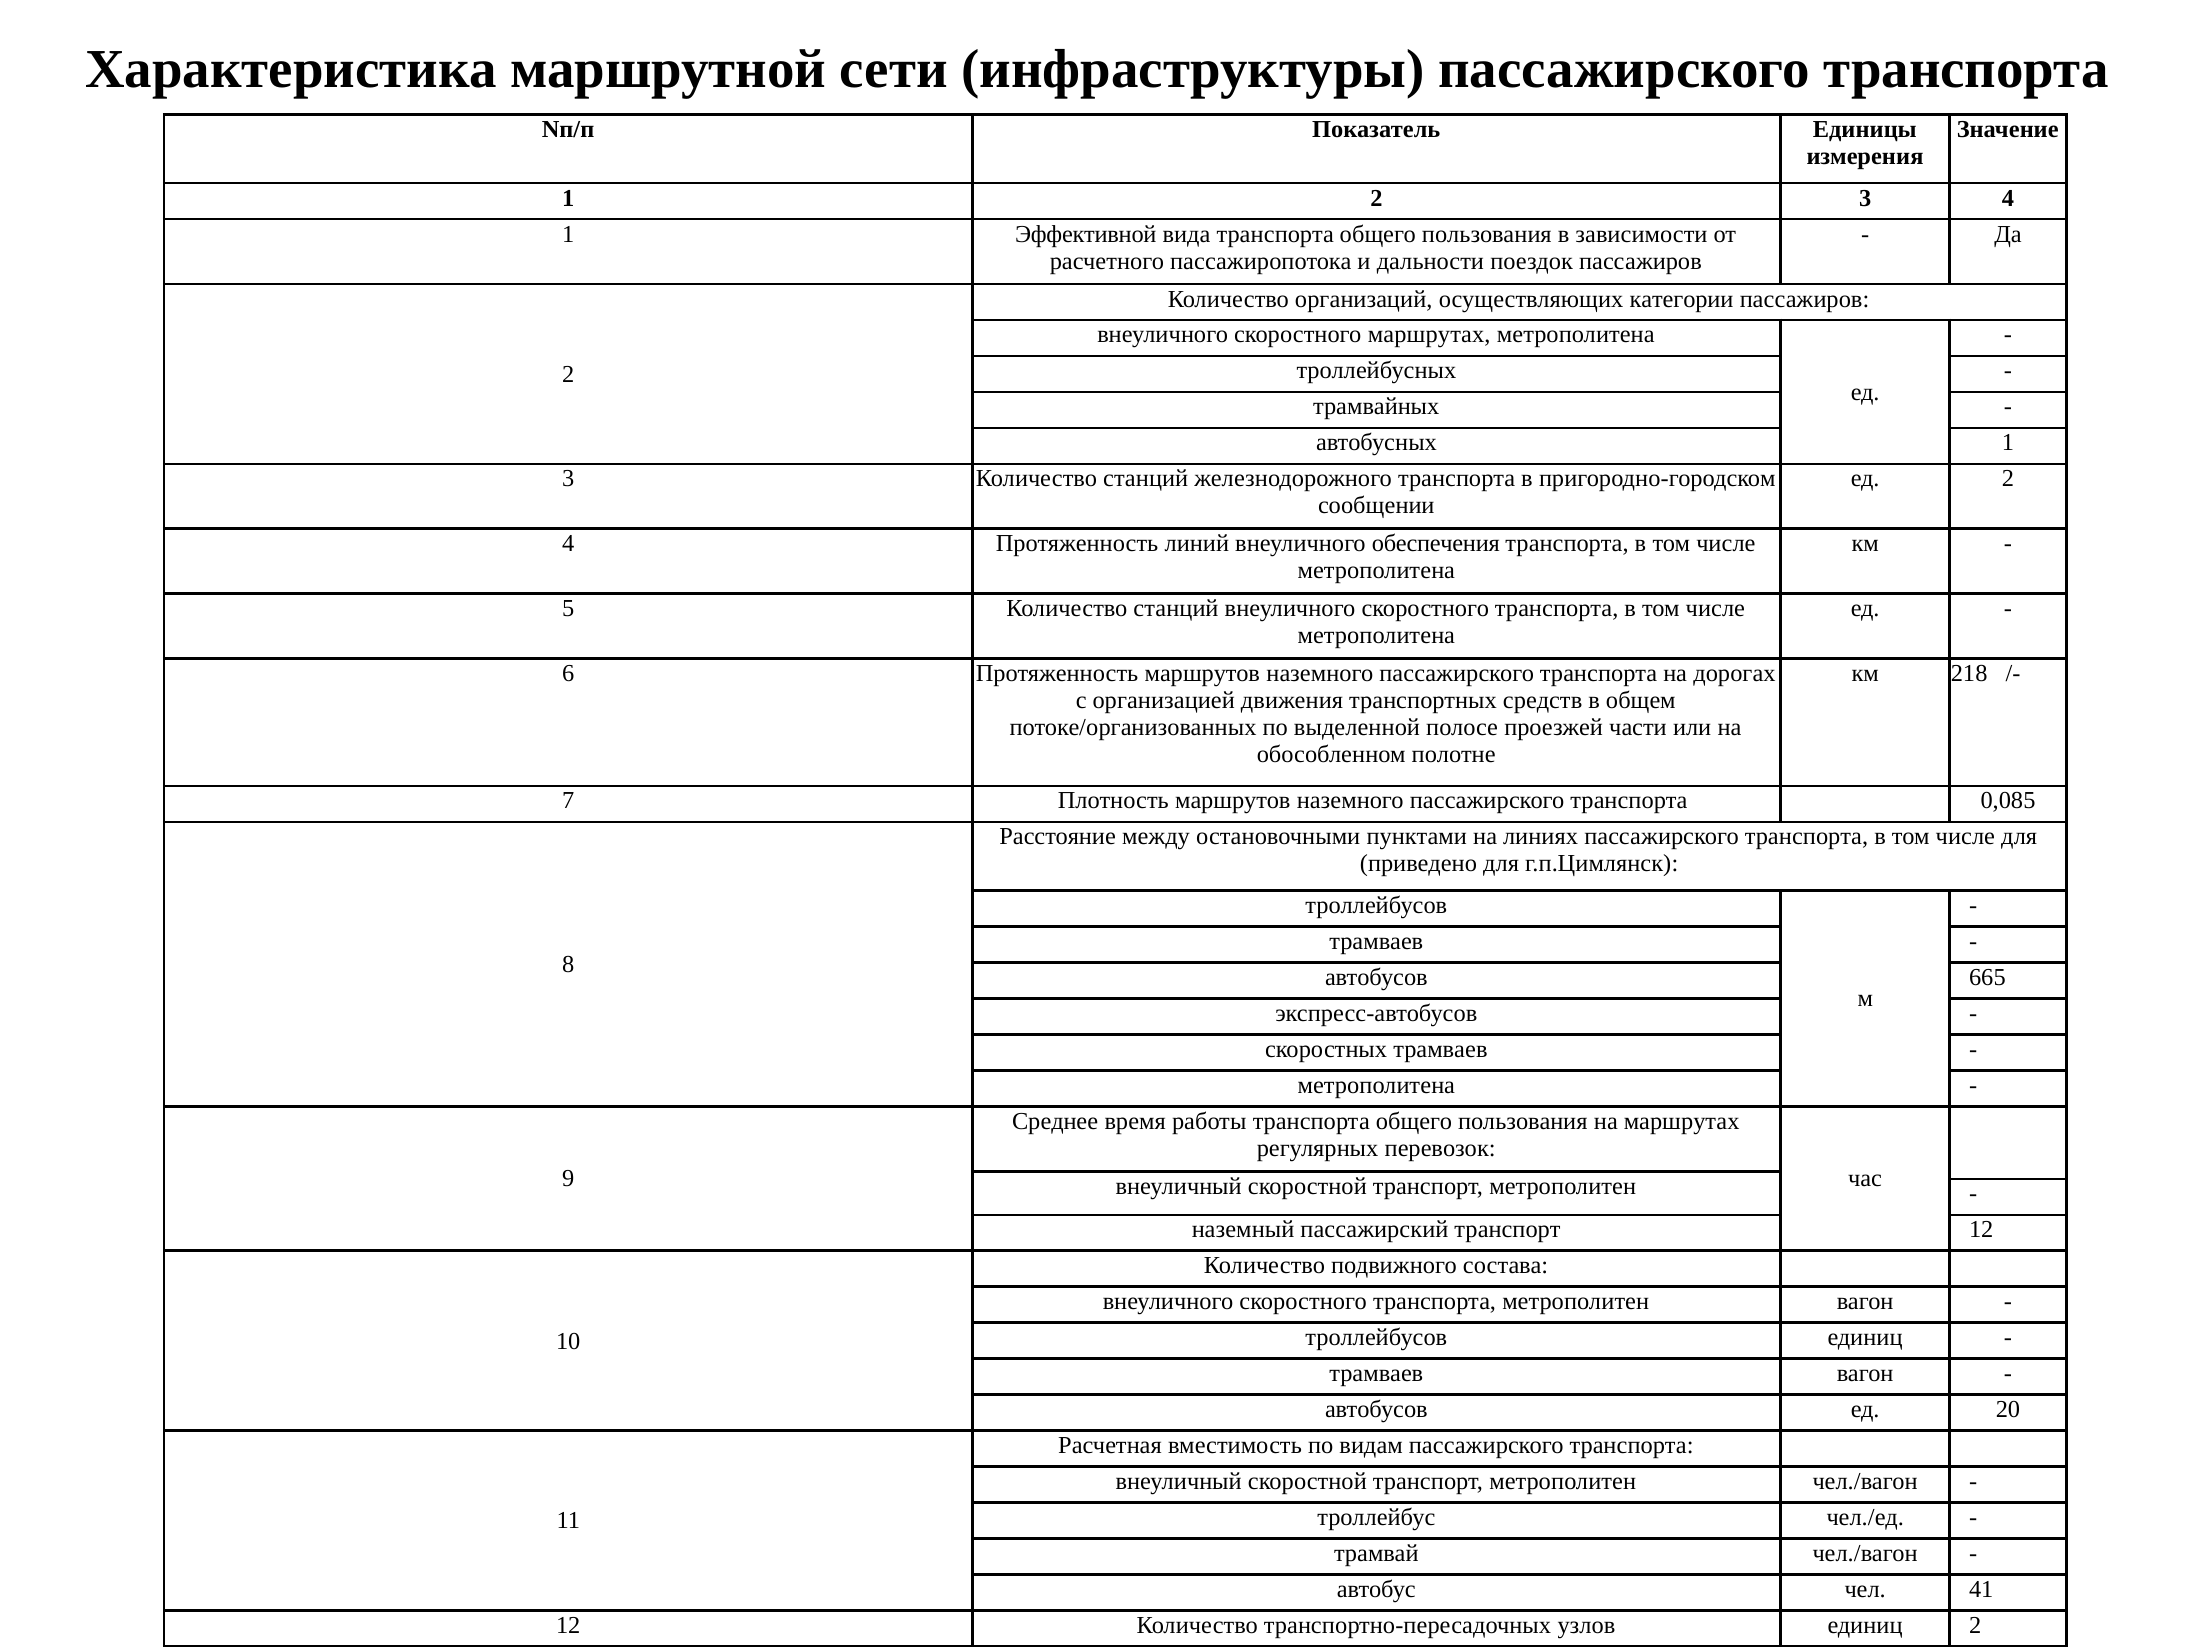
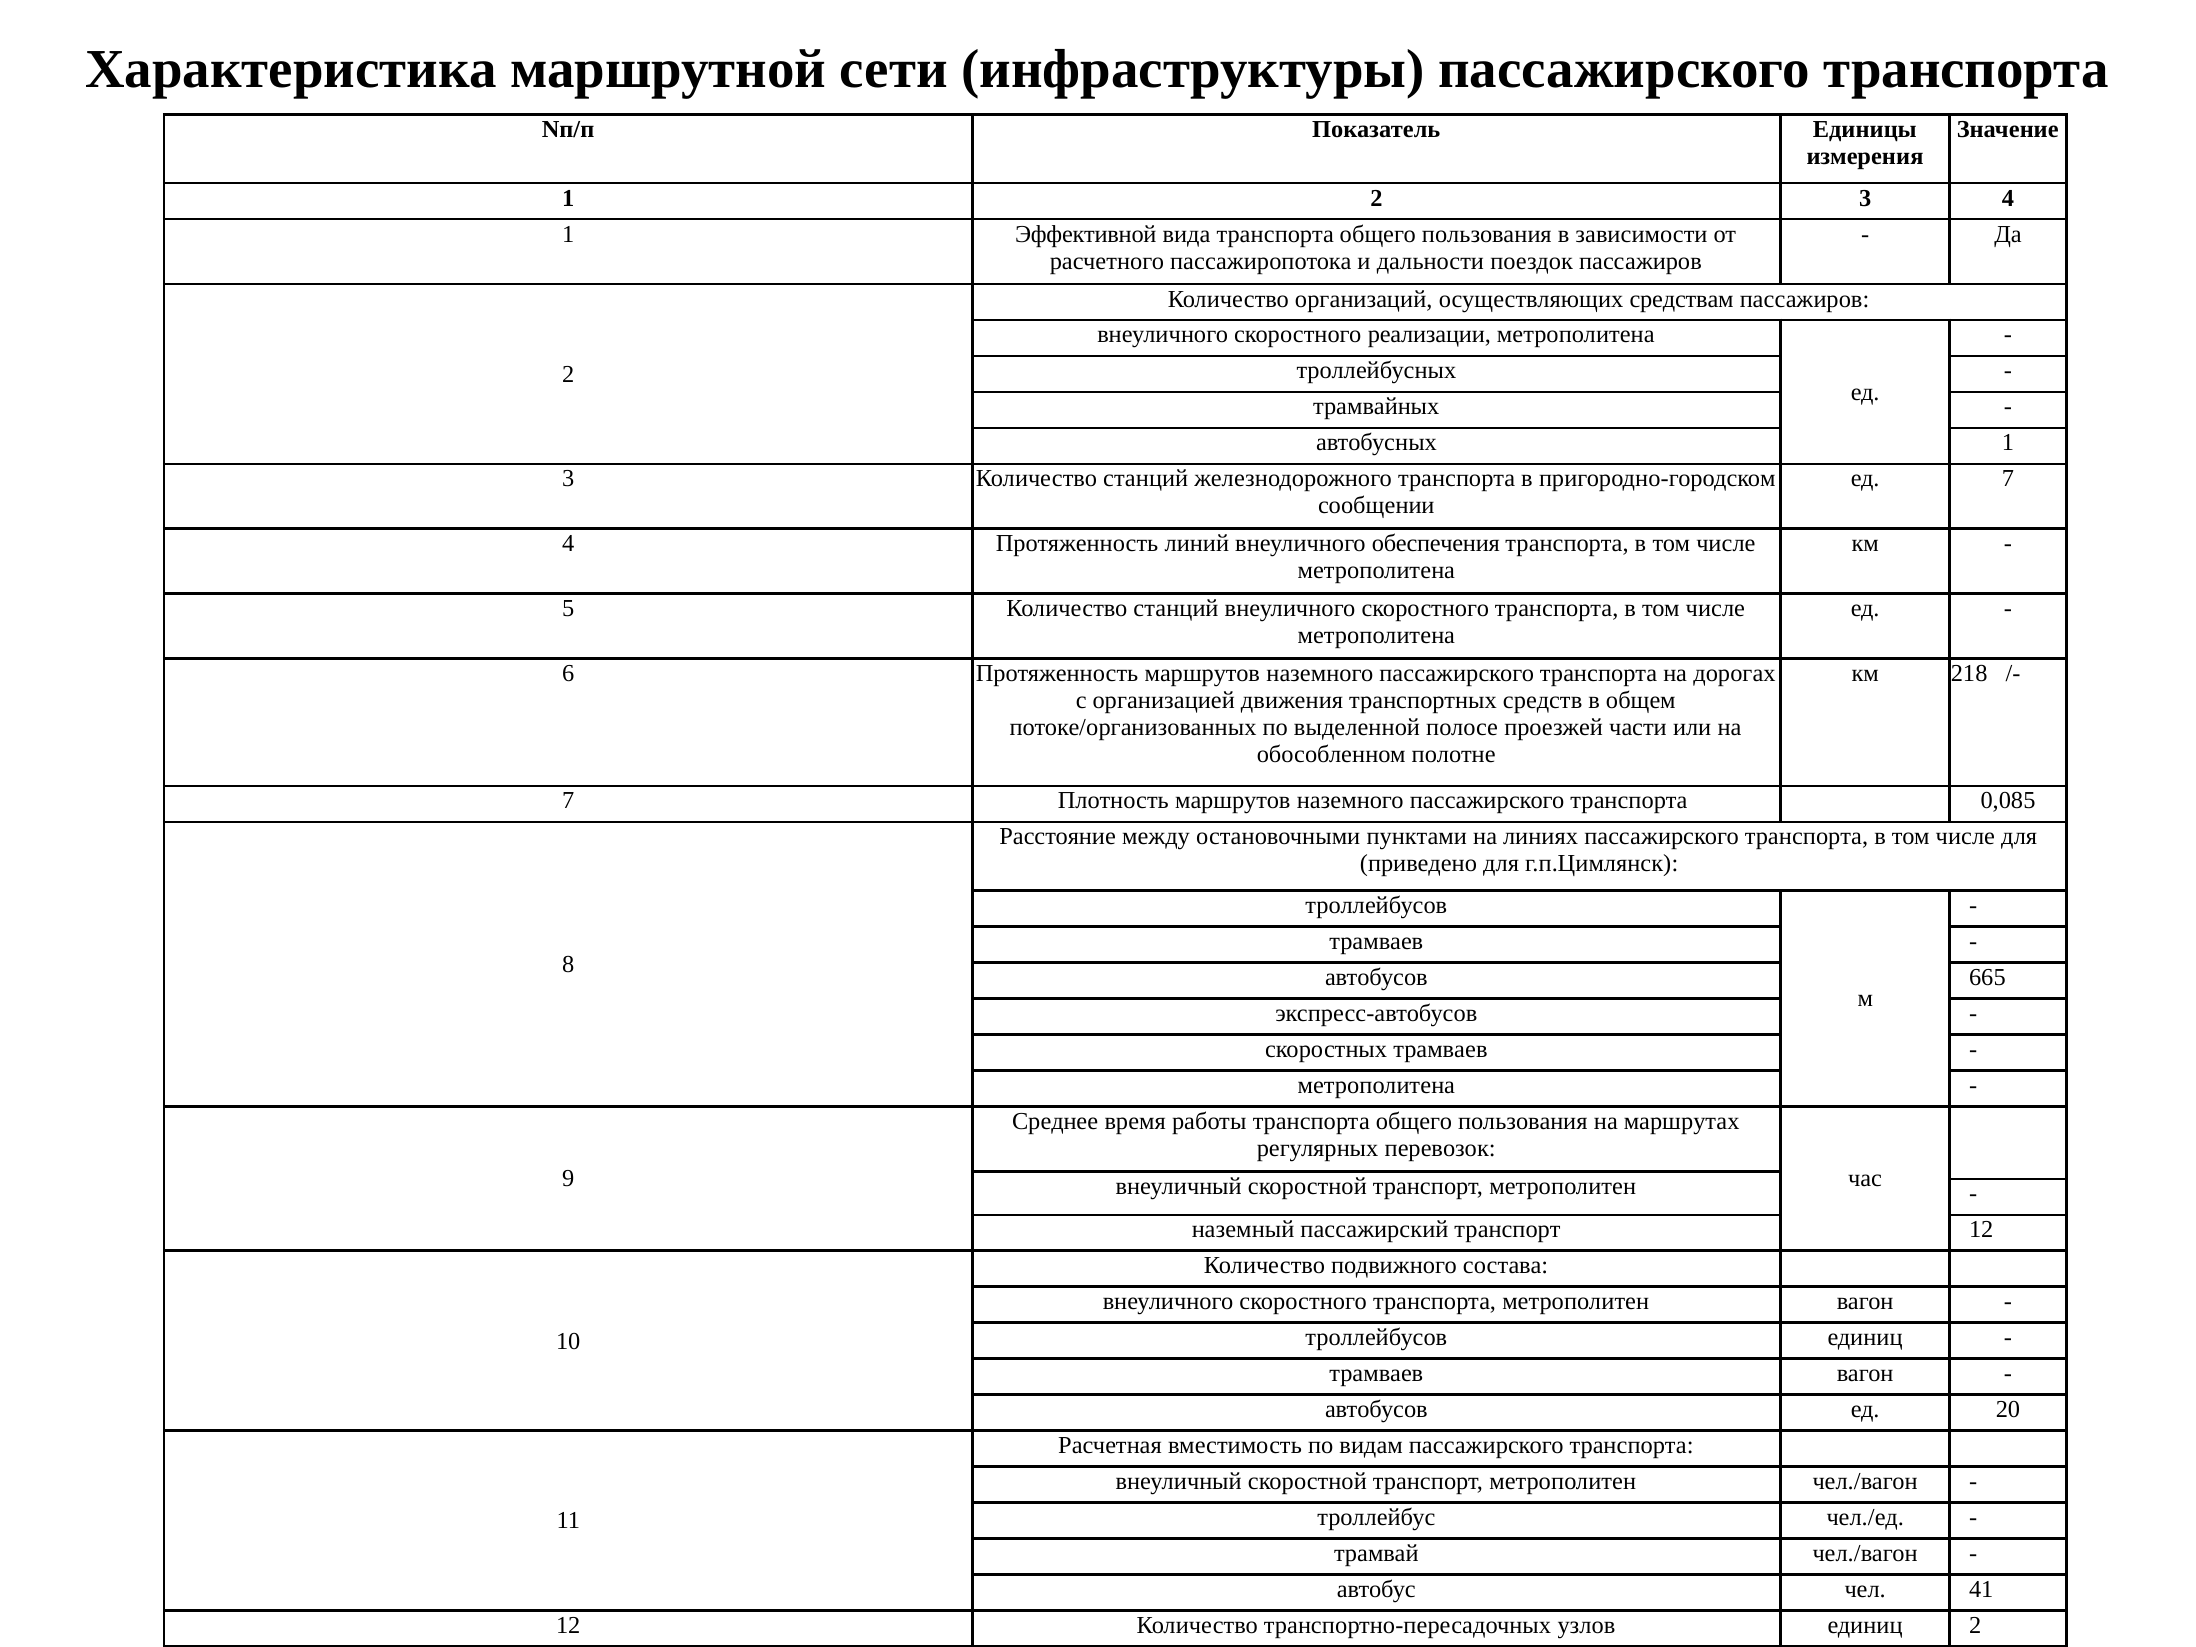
категории: категории -> средствам (1682, 299)
скоростного маршрутах: маршрутах -> реализации (1429, 335)
ед 2: 2 -> 7 (2008, 479)
